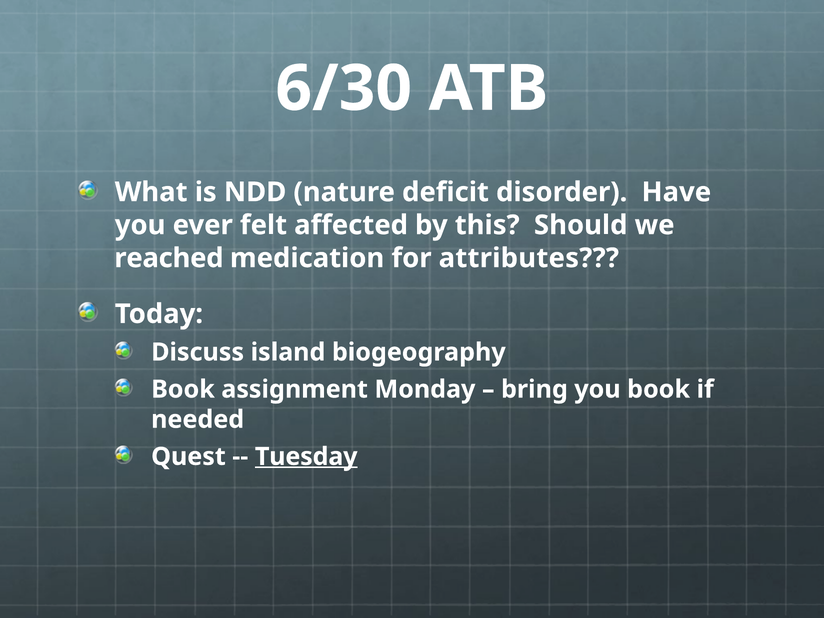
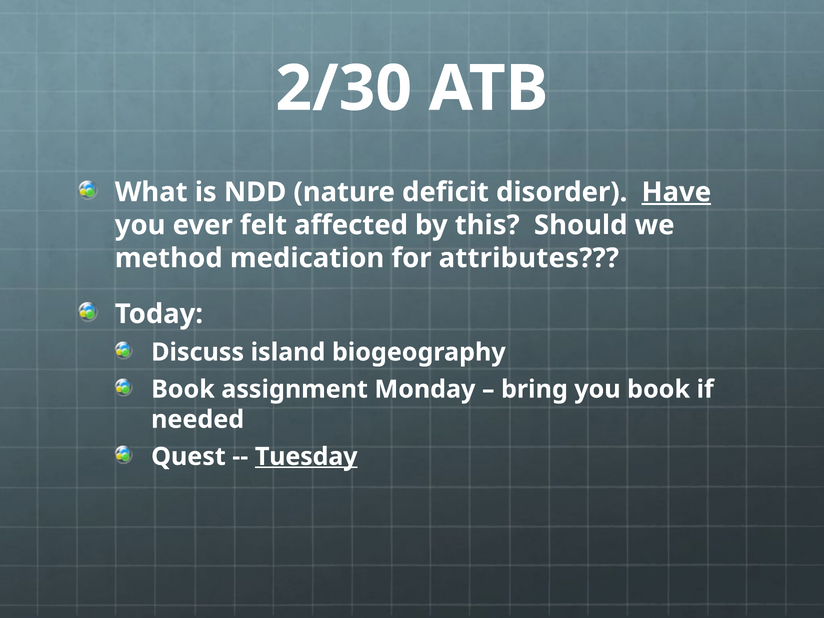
6/30: 6/30 -> 2/30 (344, 89)
Have underline: none -> present (676, 192)
reached: reached -> method (169, 258)
